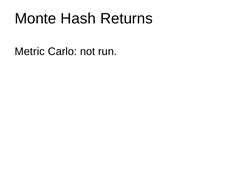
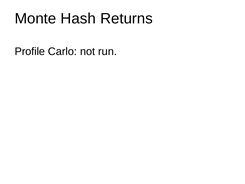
Metric: Metric -> Profile (30, 51)
